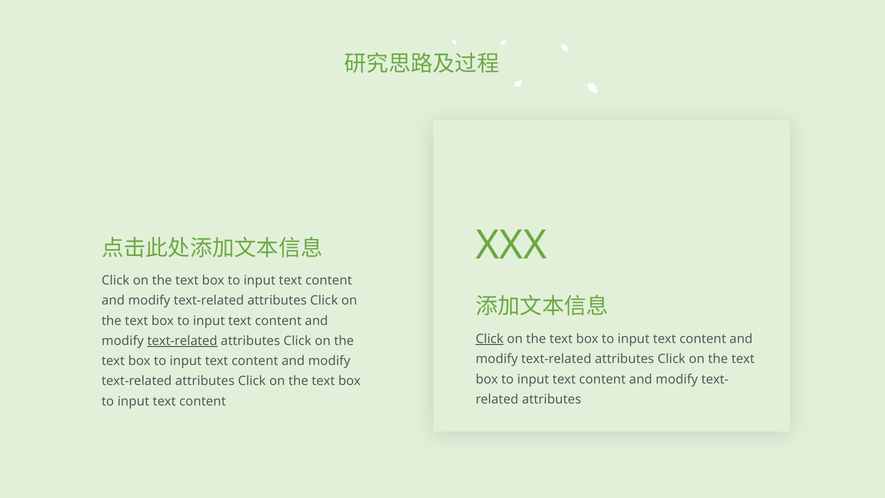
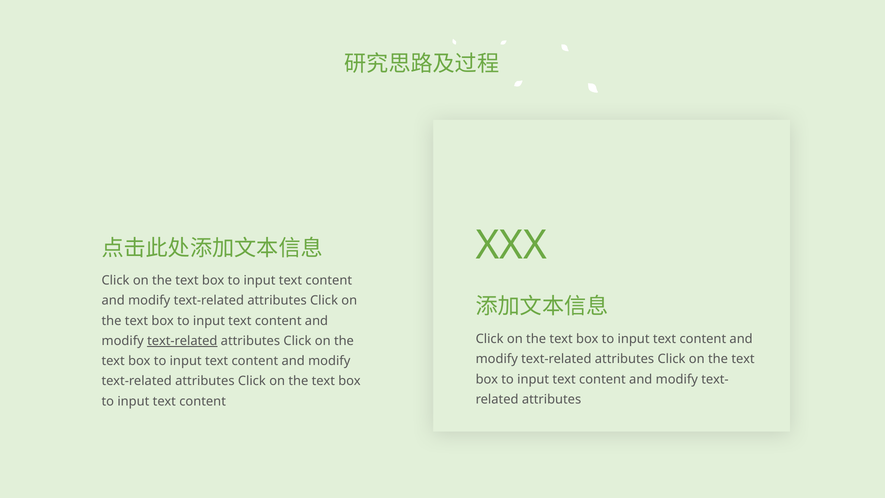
Click underline: present -> none (490, 339)
